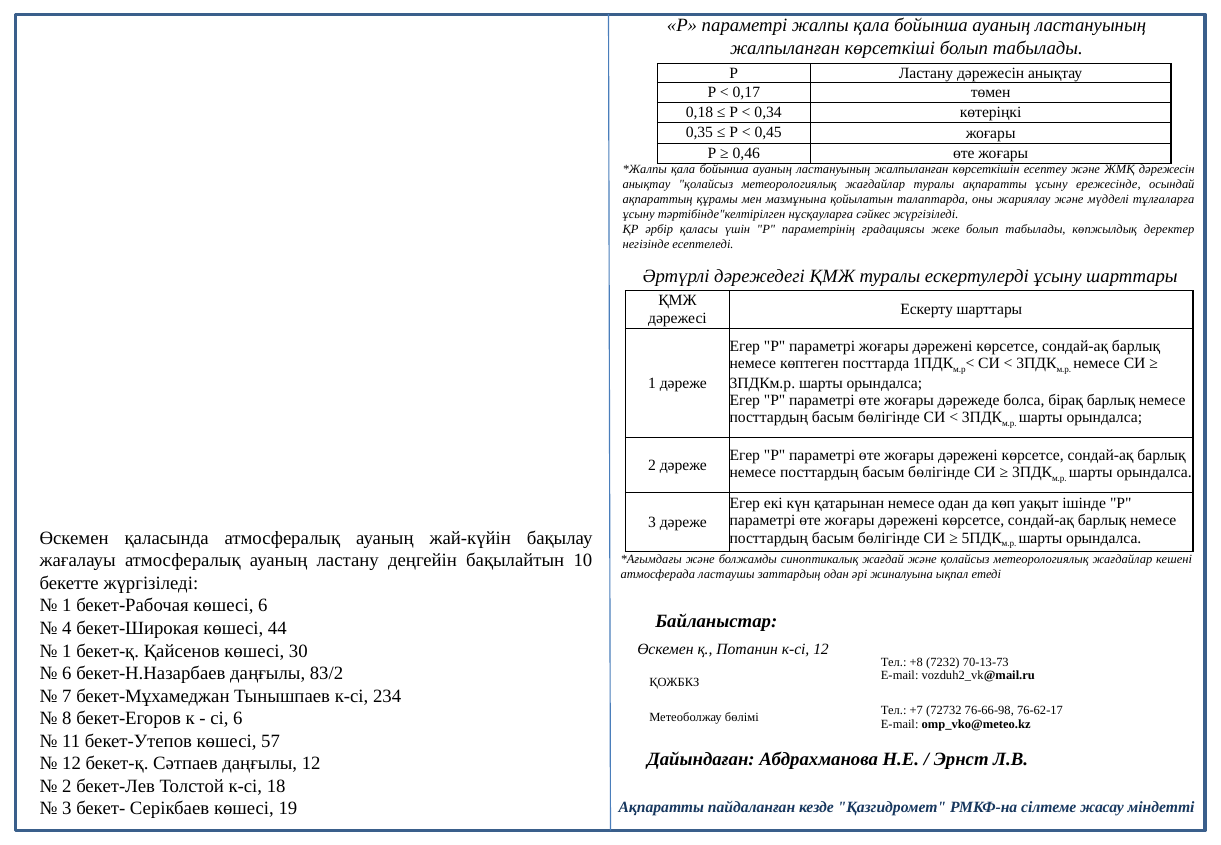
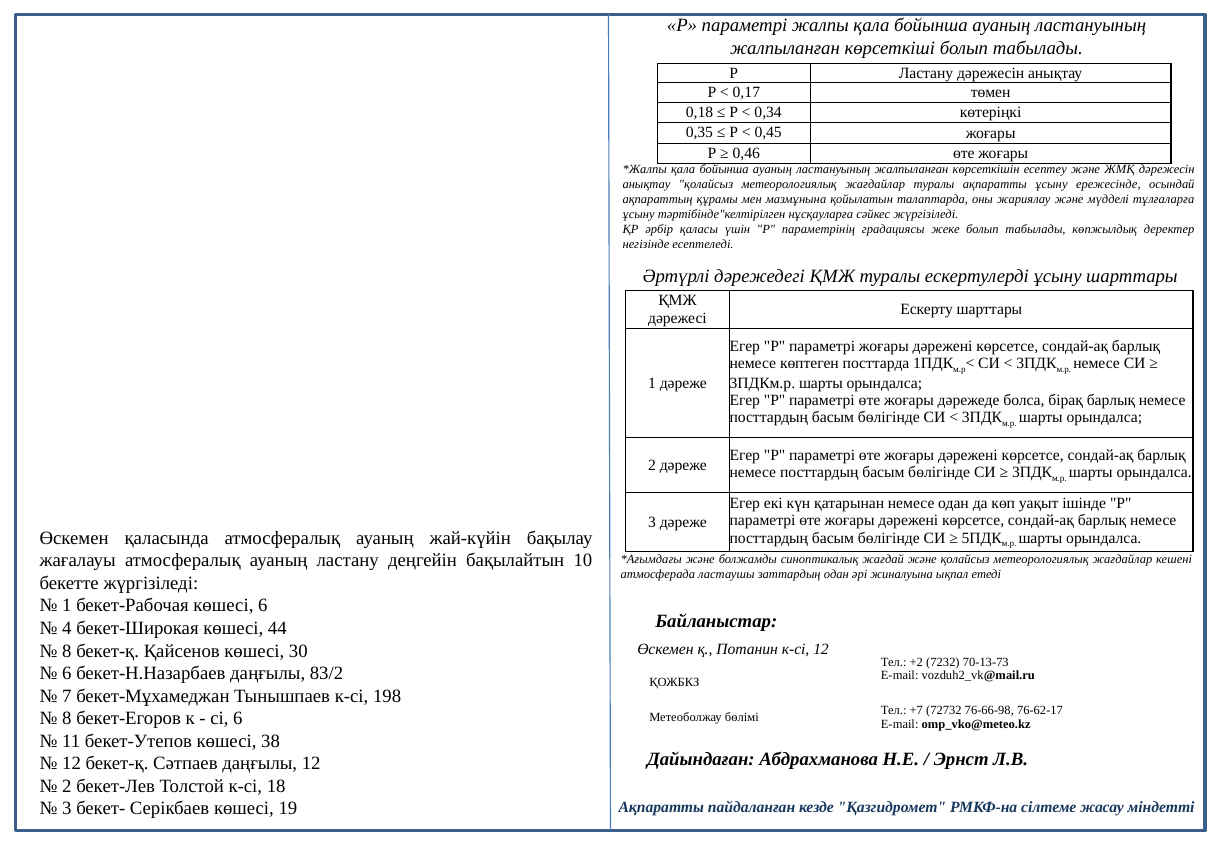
1: 1 -> 8 (67, 651)
+8: +8 -> +2 (916, 662)
234: 234 -> 198 (387, 696)
57: 57 -> 38 (271, 741)
